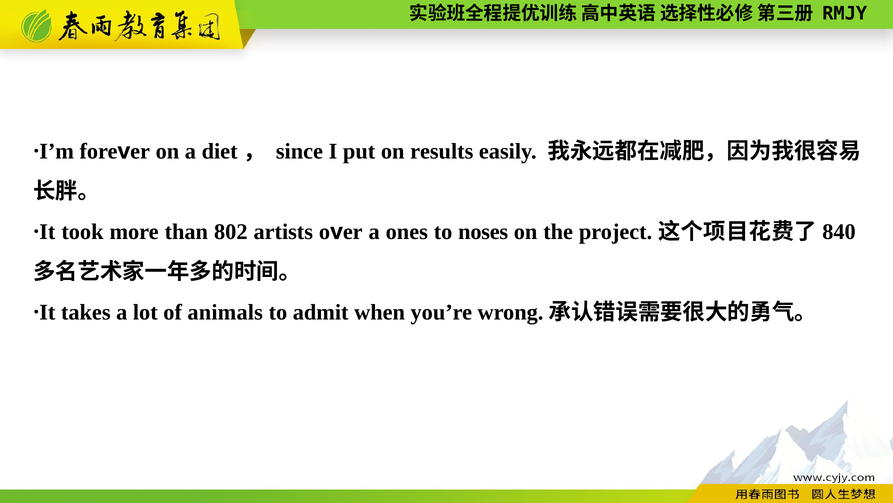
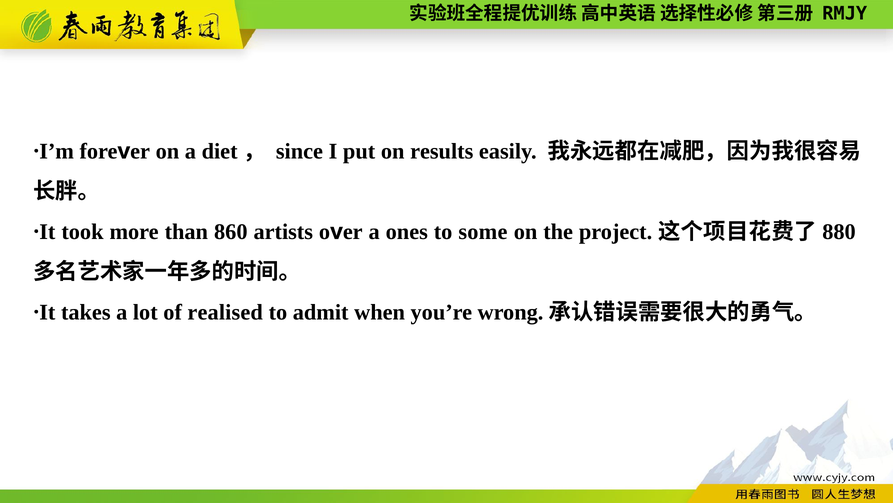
802: 802 -> 860 (231, 231)
noses: noses -> some (483, 231)
840: 840 -> 880 (839, 231)
animals: animals -> realised (225, 312)
